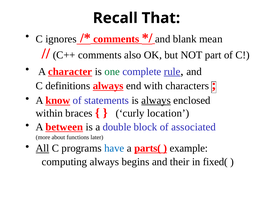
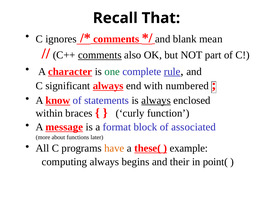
comments underline: none -> present (100, 55)
definitions: definitions -> significant (68, 86)
characters: characters -> numbered (187, 86)
location: location -> function (168, 114)
between: between -> message (64, 127)
double: double -> format (117, 127)
All underline: present -> none (42, 149)
have colour: blue -> orange (114, 149)
parts(: parts( -> these( (148, 149)
fixed(: fixed( -> point( (215, 162)
